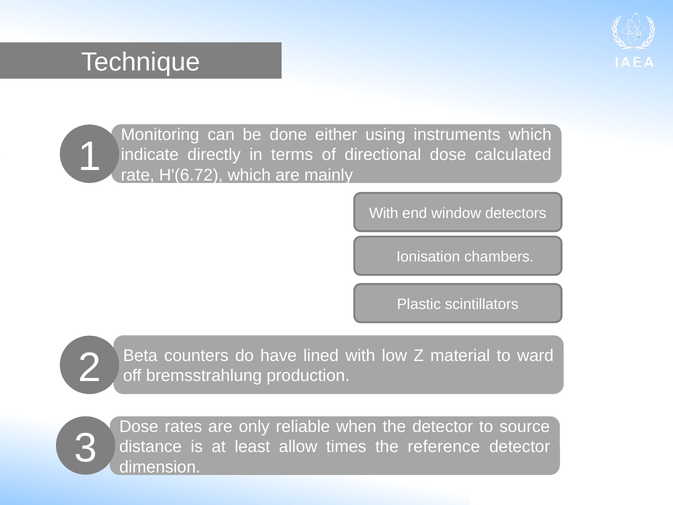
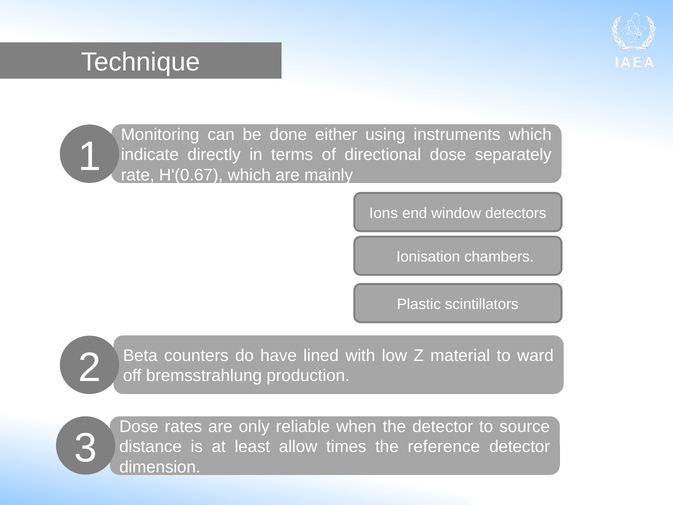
calculated: calculated -> separately (513, 155)
H'(6.72: H'(6.72 -> H'(0.67 (191, 175)
With: With -> Ions (384, 213)
